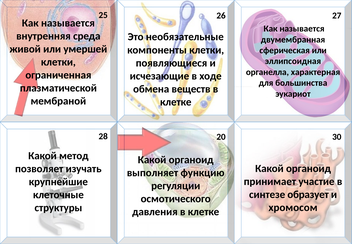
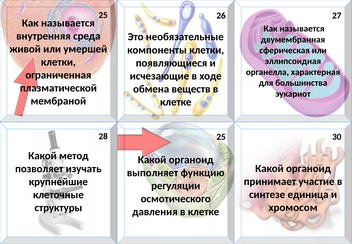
28 20: 20 -> 25 (221, 137)
образует: образует -> единица (308, 194)
